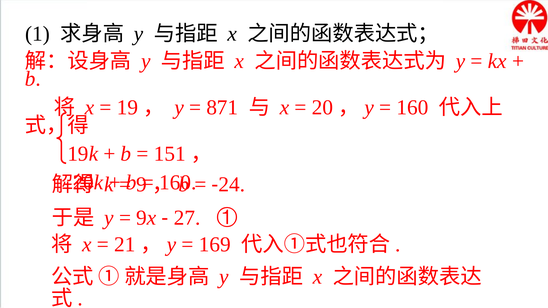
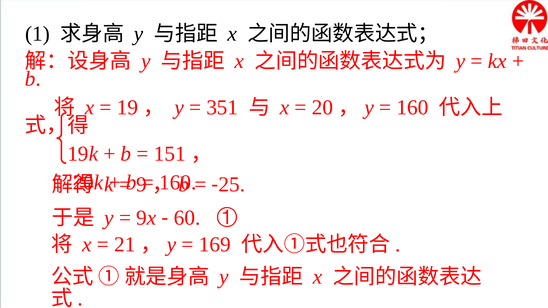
871: 871 -> 351 (222, 108)
24: 24 -> 25 (232, 185)
27: 27 -> 60 (187, 218)
